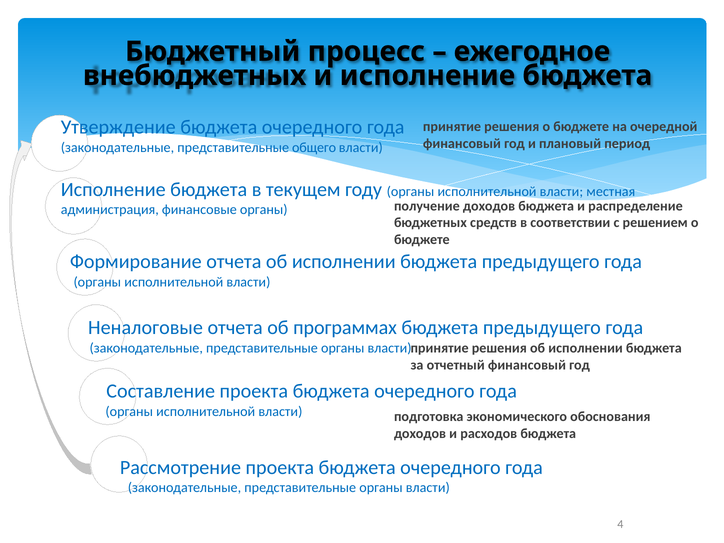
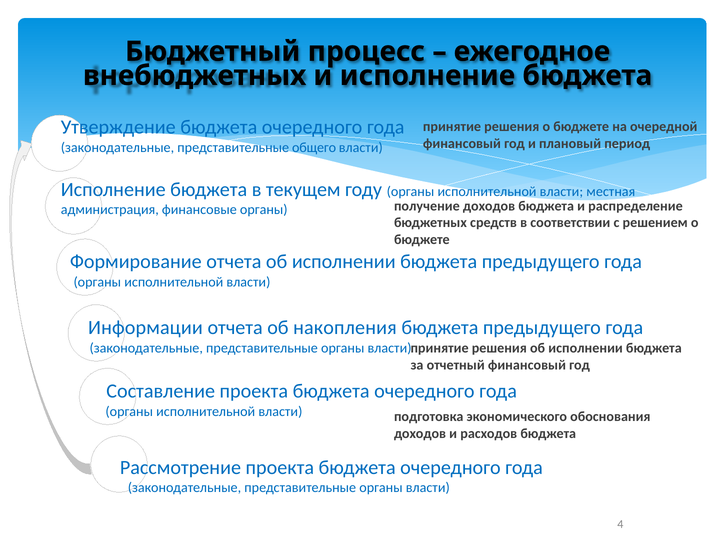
Неналоговые: Неналоговые -> Информации (145, 328)
программах: программах -> накопления (345, 328)
